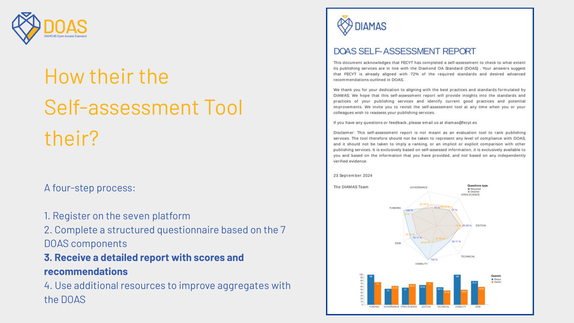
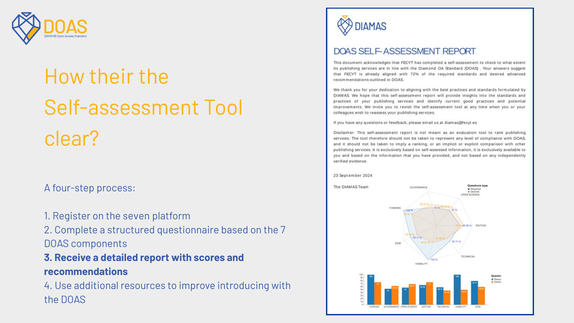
their: their -> clear (72, 139)
aggregates: aggregates -> introducing (243, 286)
